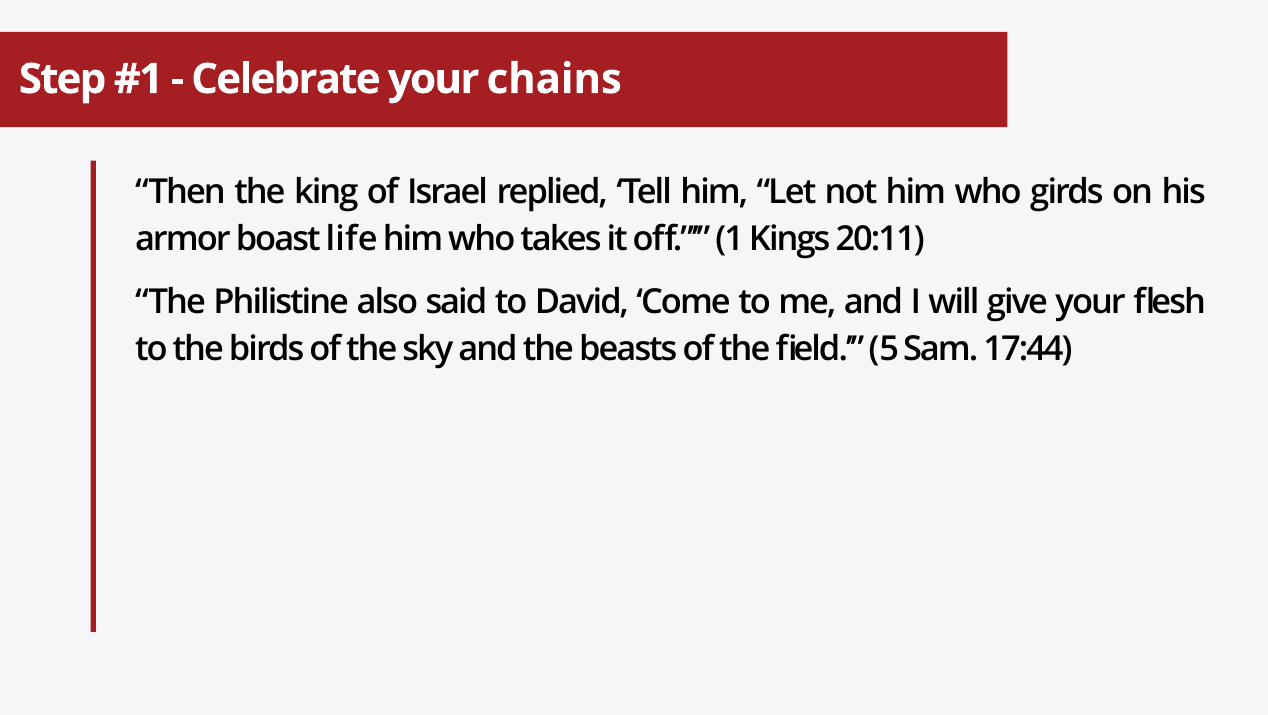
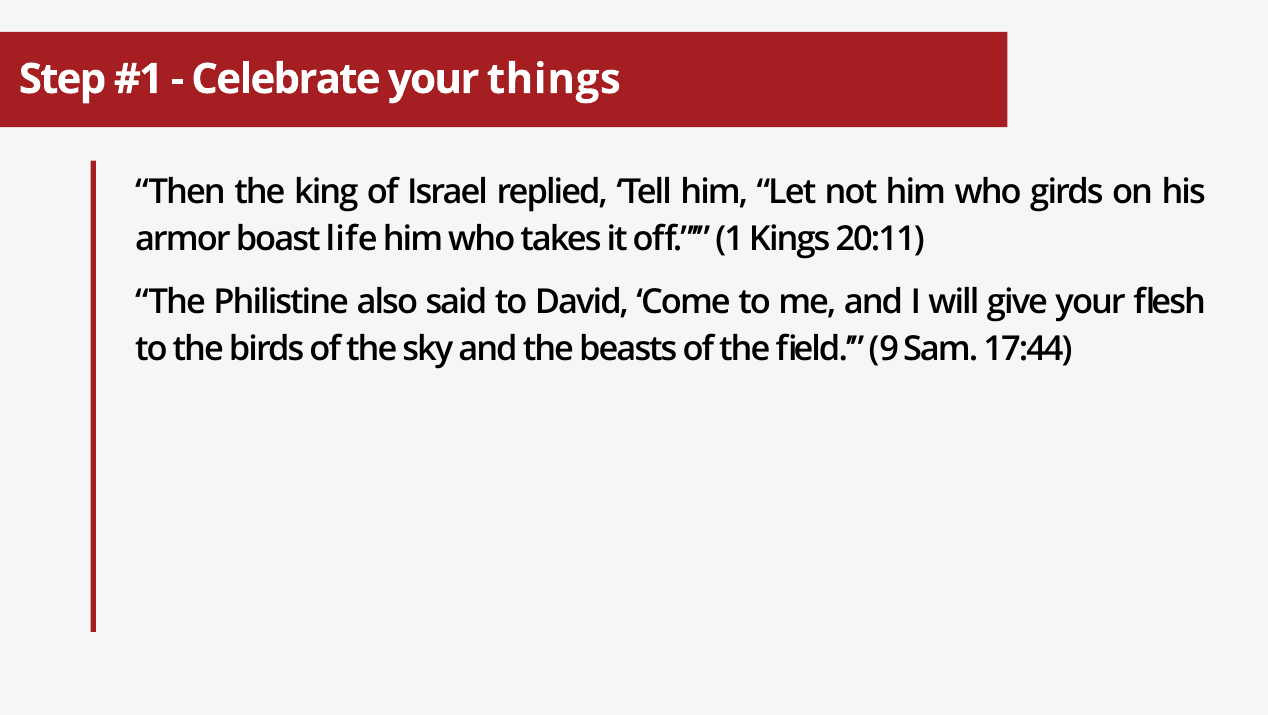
chains: chains -> things (554, 79)
5: 5 -> 9 (884, 350)
